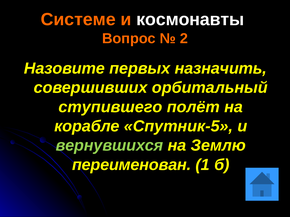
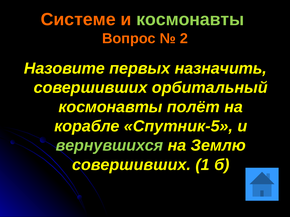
космонавты colour: white -> light green (190, 19)
ступившего: ступившего -> космонавты (111, 107)
переименован: переименован -> совершивших (131, 165)
